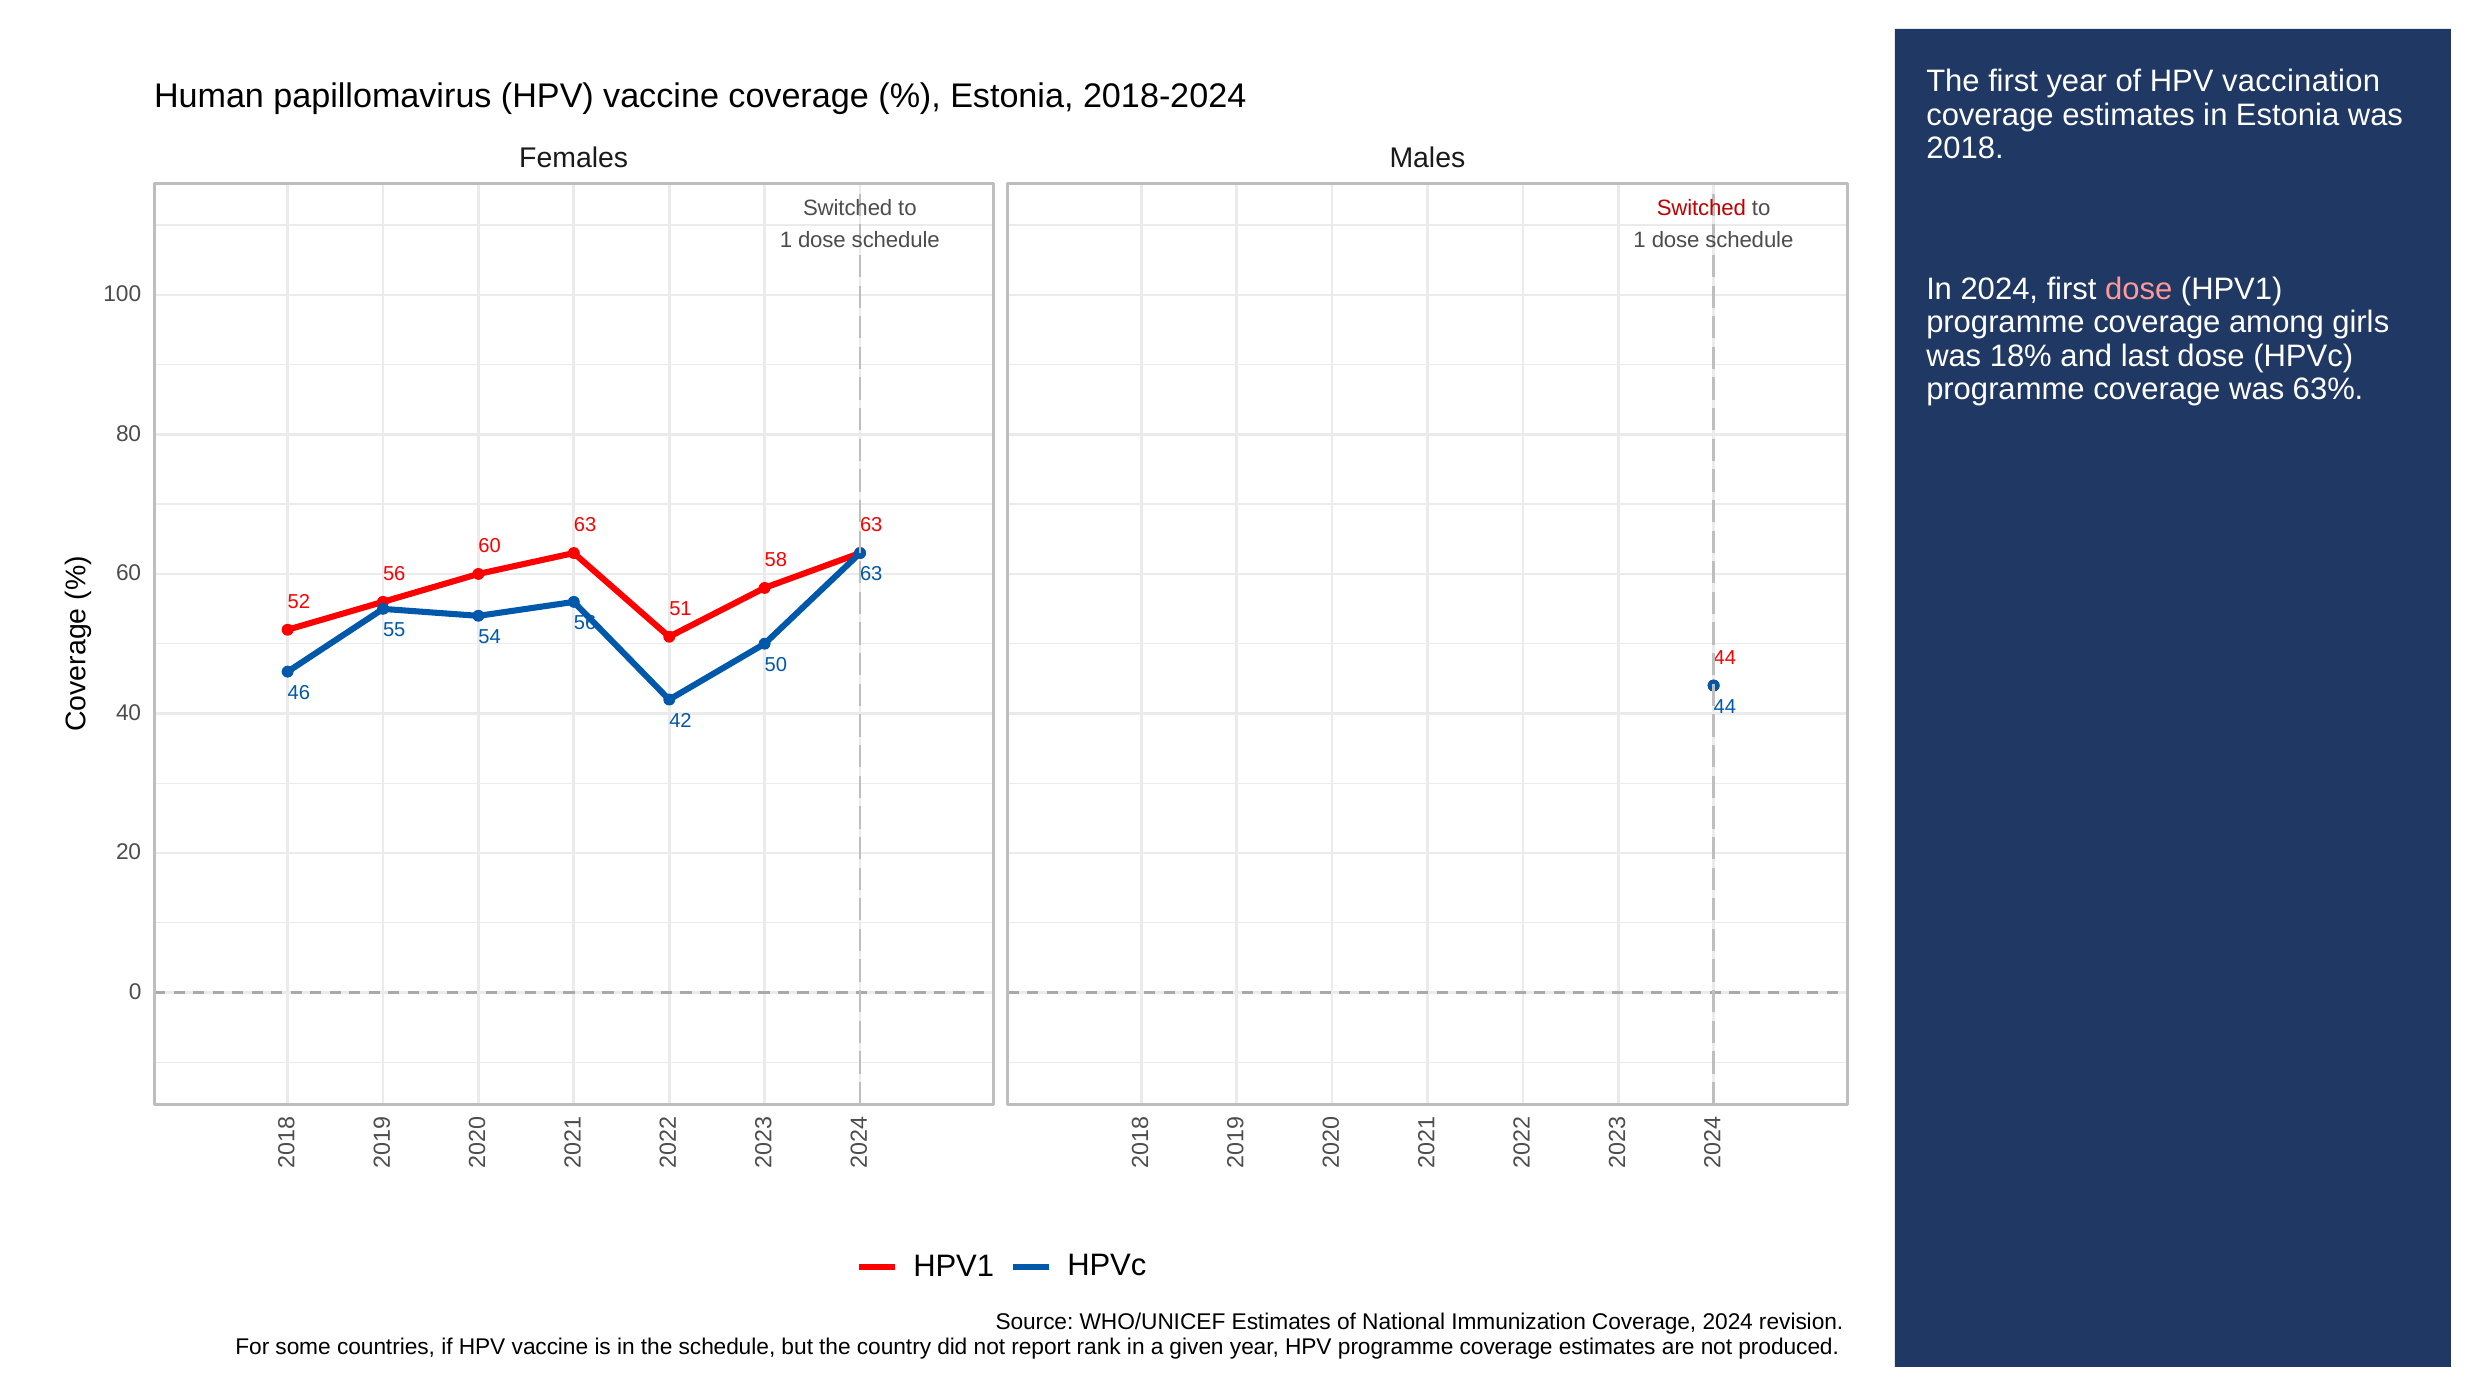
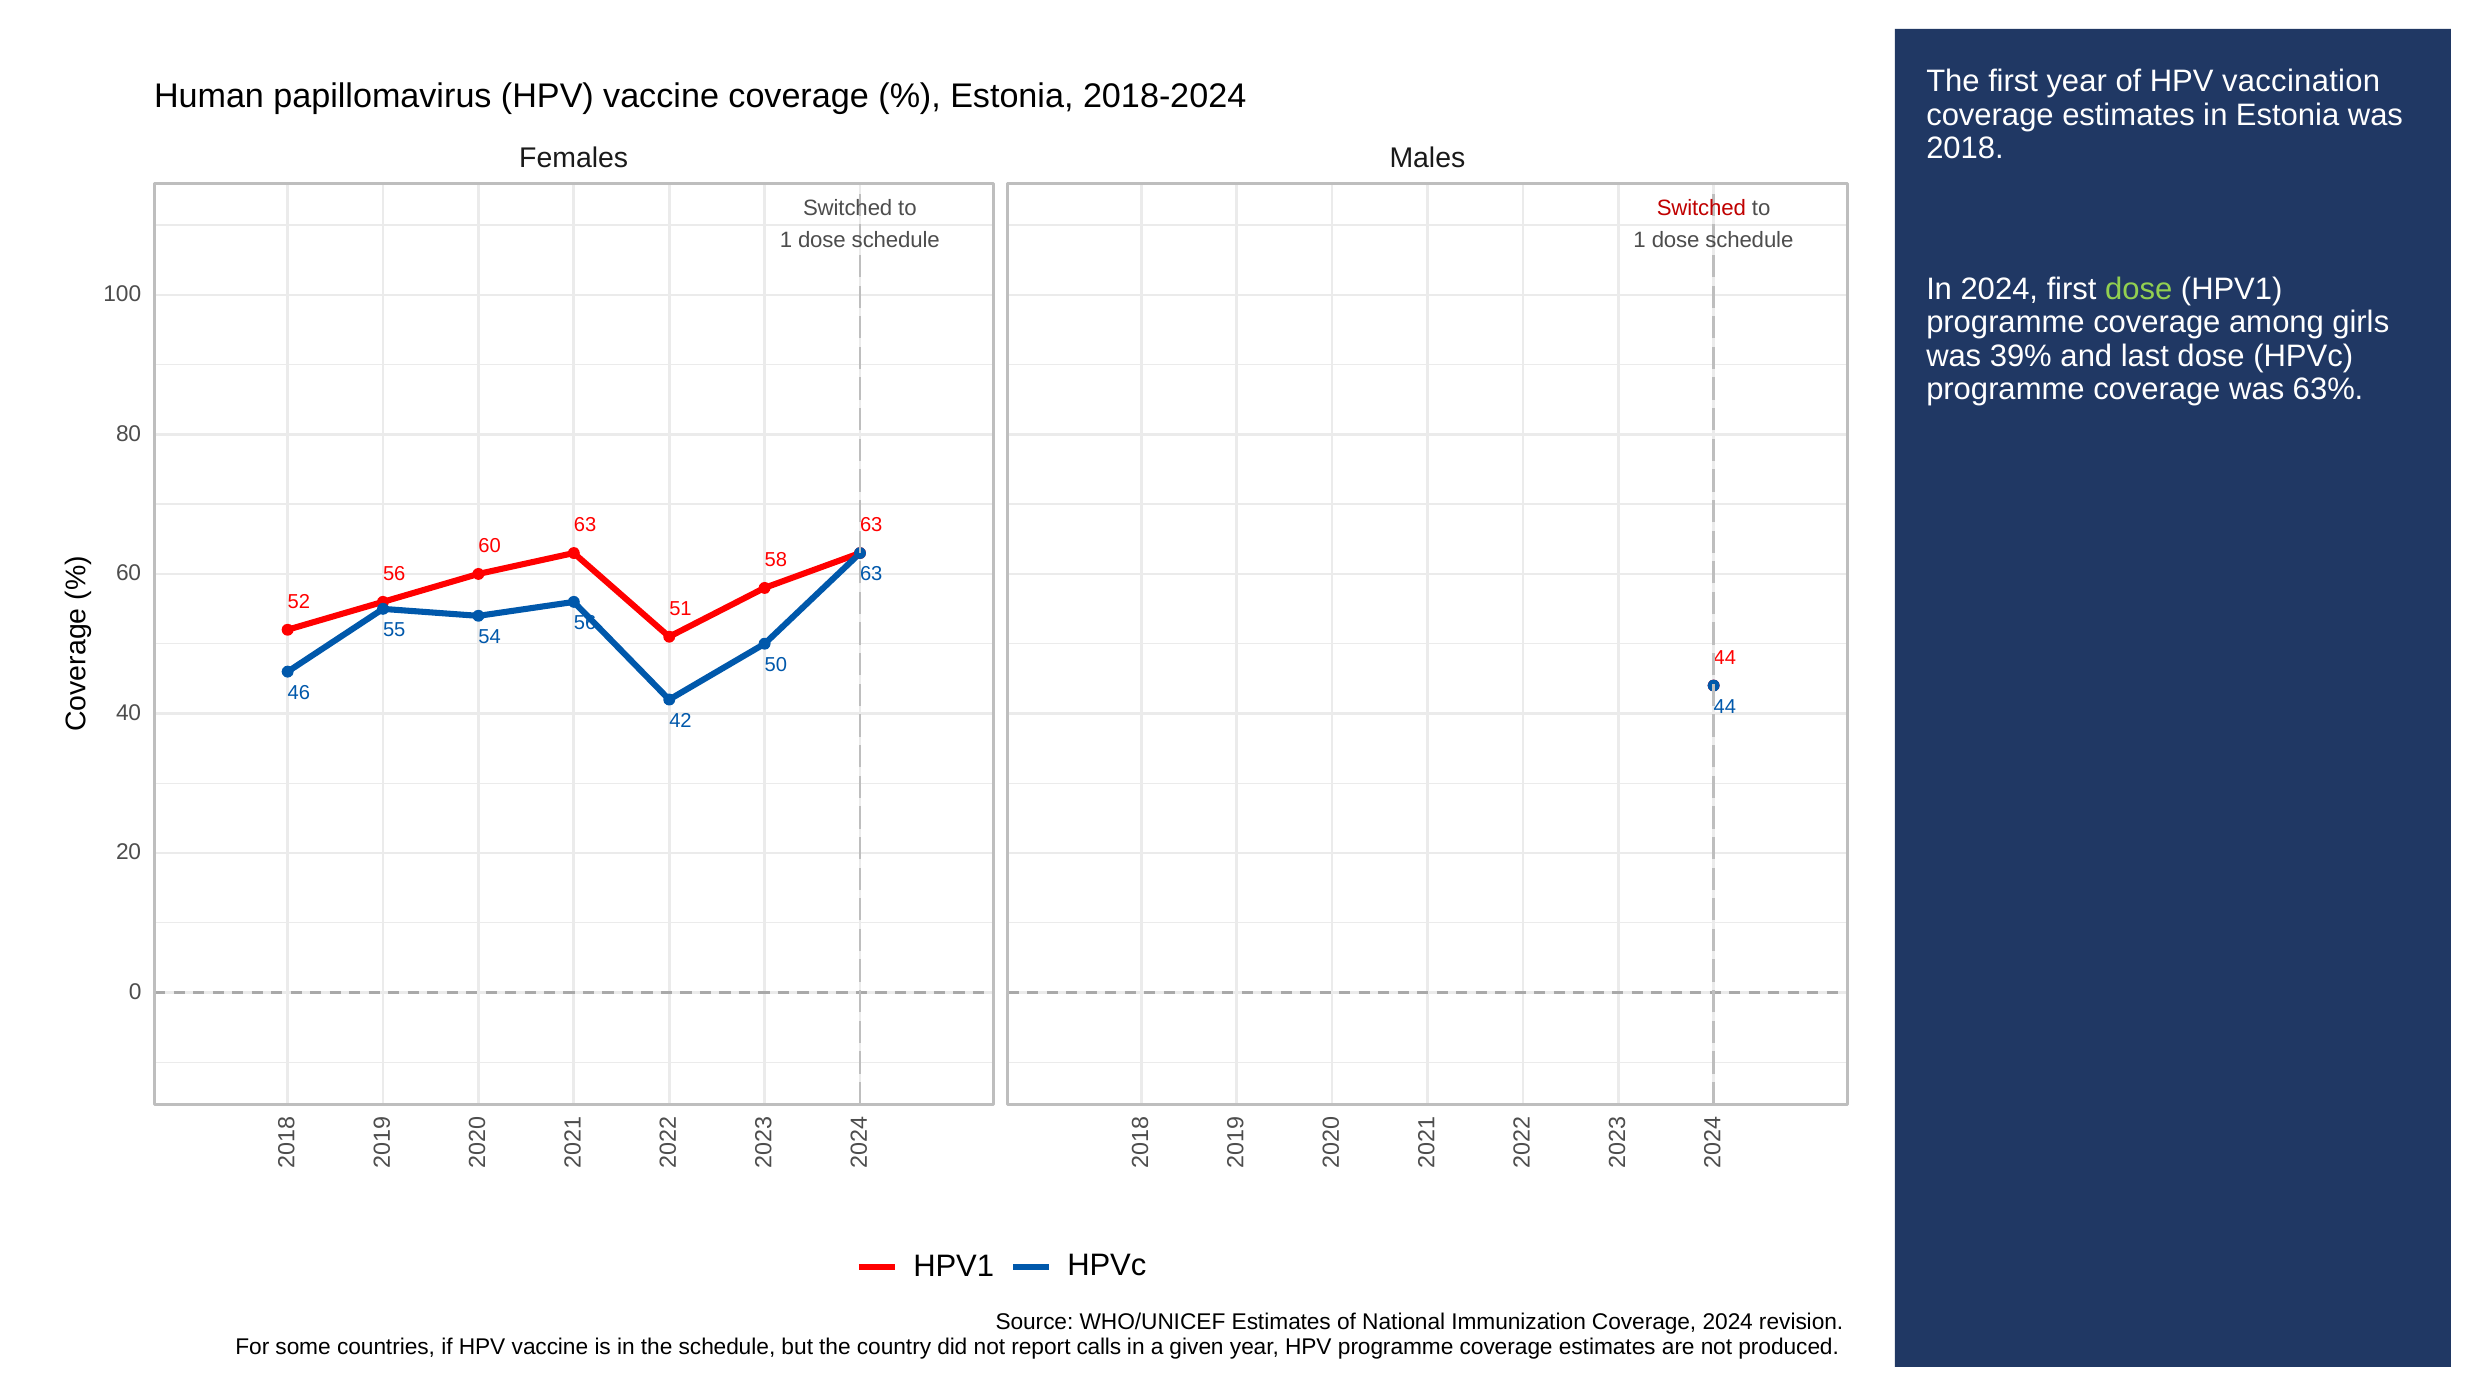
dose colour: pink -> light green (2139, 289)
18%: 18% -> 39% (2021, 356)
rank: rank -> calls (1099, 1347)
